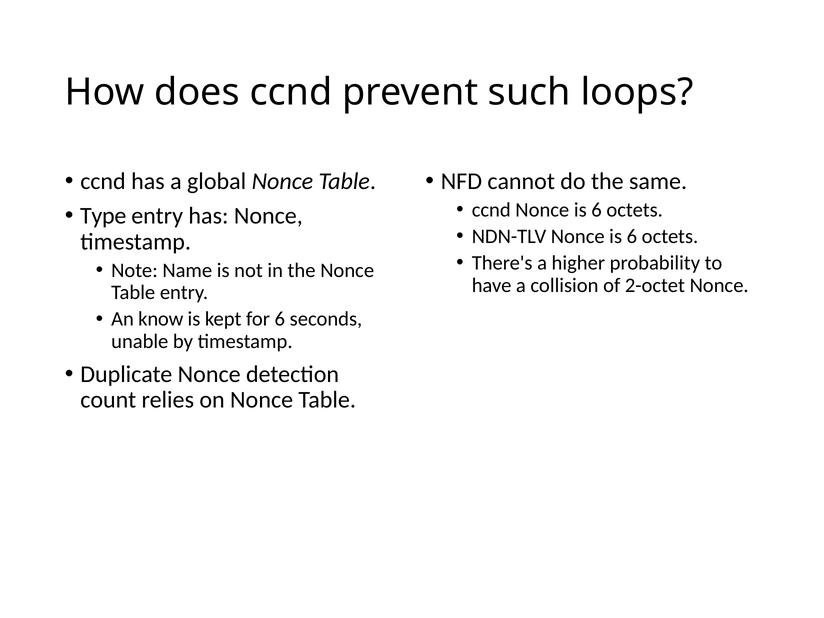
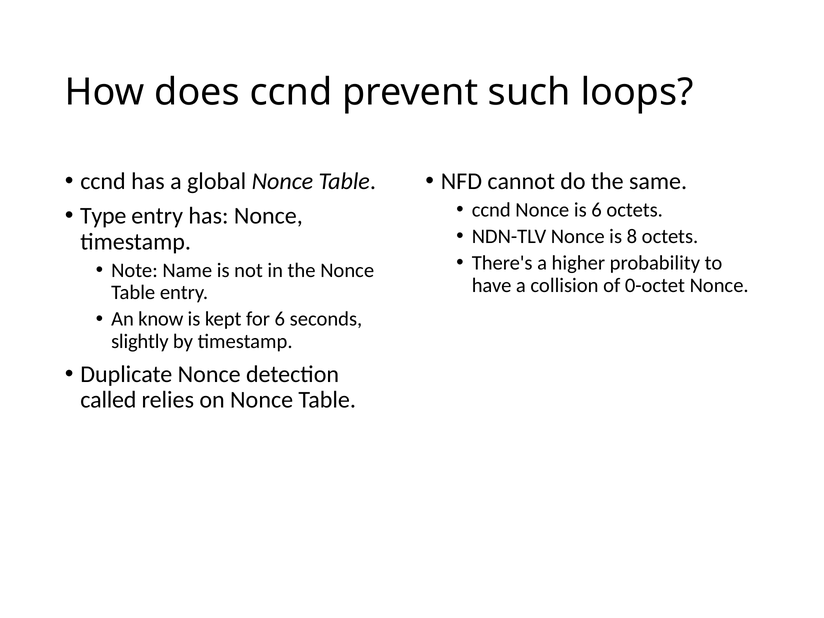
NDN-TLV Nonce is 6: 6 -> 8 (632, 236)
2-octet: 2-octet -> 0-octet (655, 285)
unable: unable -> slightly (140, 341)
count: count -> called (108, 400)
